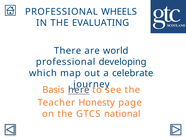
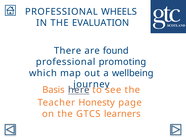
EVALUATING: EVALUATING -> EVALUATION (101, 23)
world: world -> found (116, 51)
developing: developing -> promoting (123, 62)
celebrate: celebrate -> wellbeing (133, 73)
national: national -> learners (122, 113)
